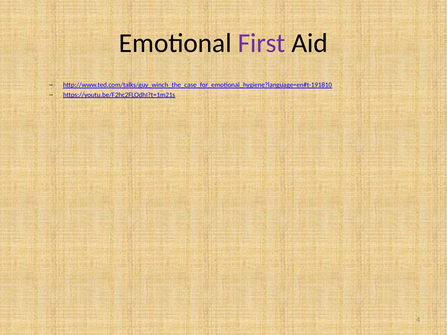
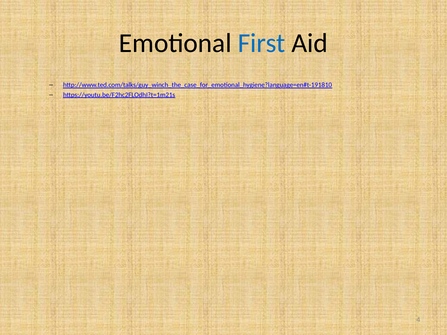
First colour: purple -> blue (262, 43)
